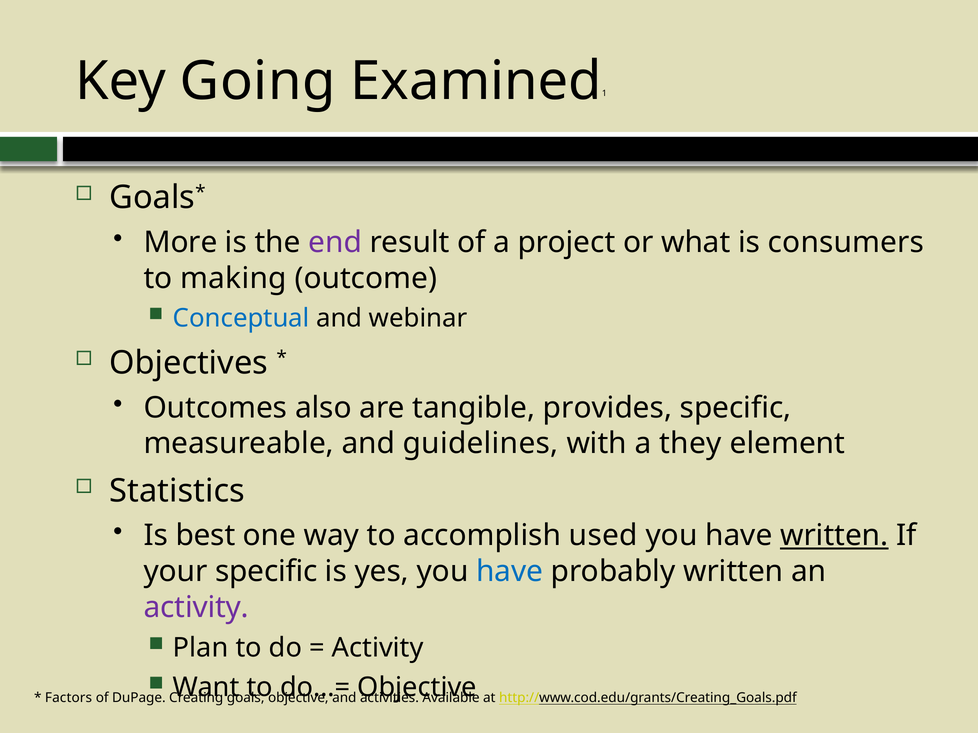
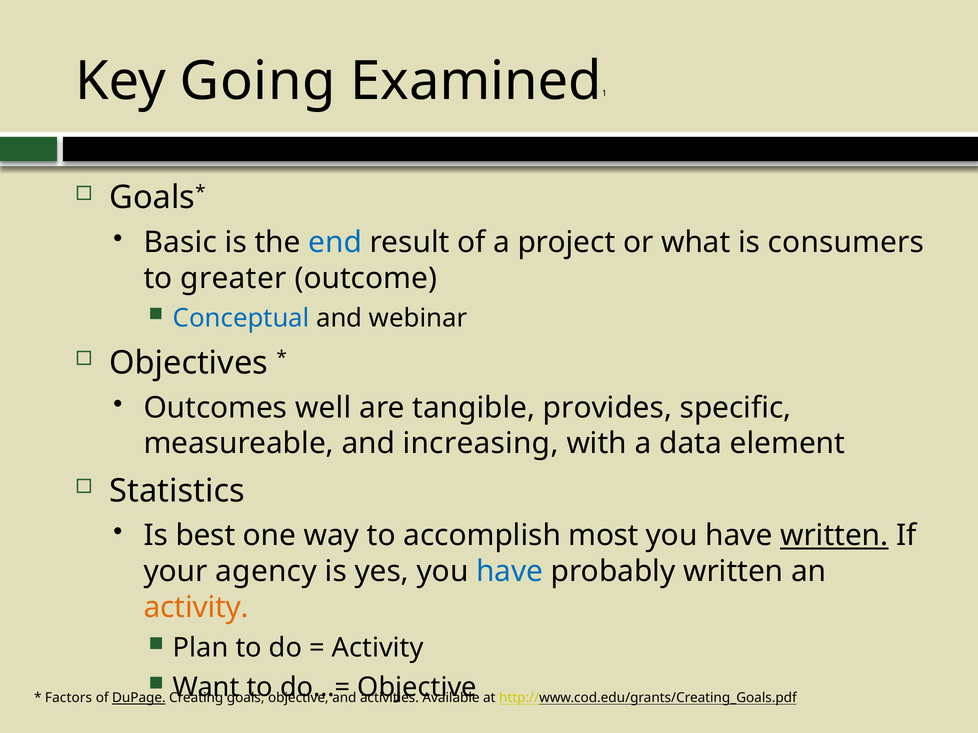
More: More -> Basic (180, 243)
end colour: purple -> blue (335, 243)
making: making -> greater (233, 278)
also: also -> well (323, 408)
guidelines: guidelines -> increasing (481, 444)
they: they -> data (691, 444)
used: used -> most (604, 536)
your specific: specific -> agency (266, 572)
activity colour: purple -> orange (196, 608)
DuPage underline: none -> present (139, 698)
